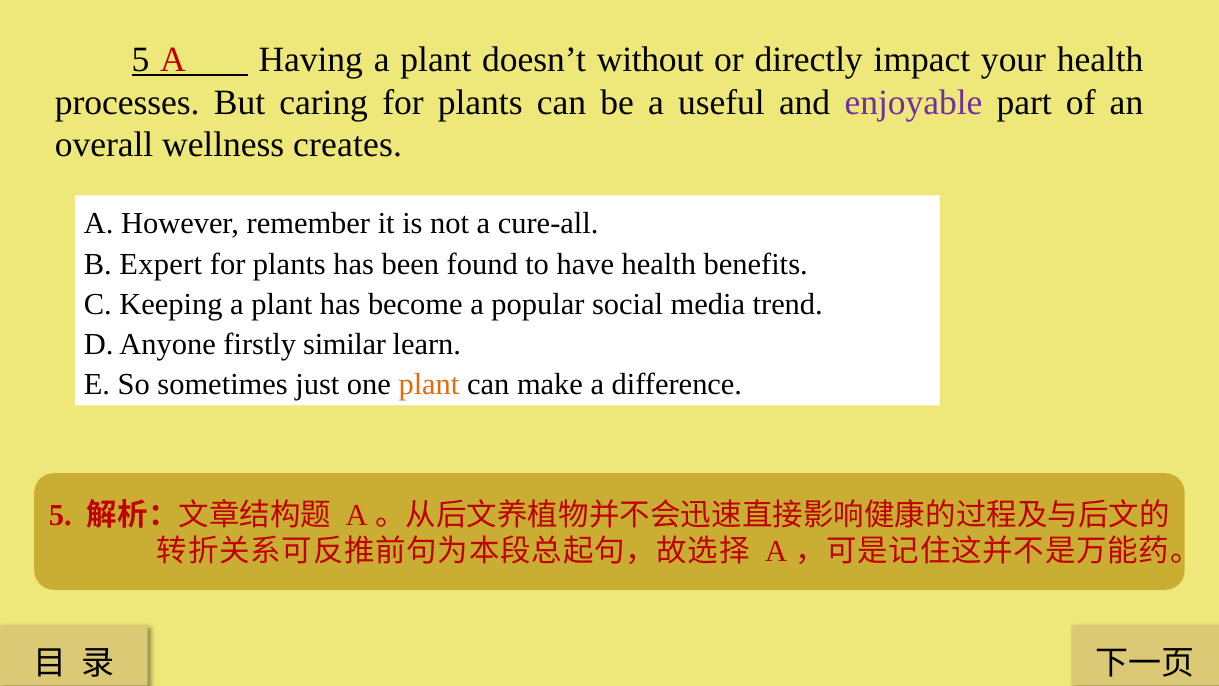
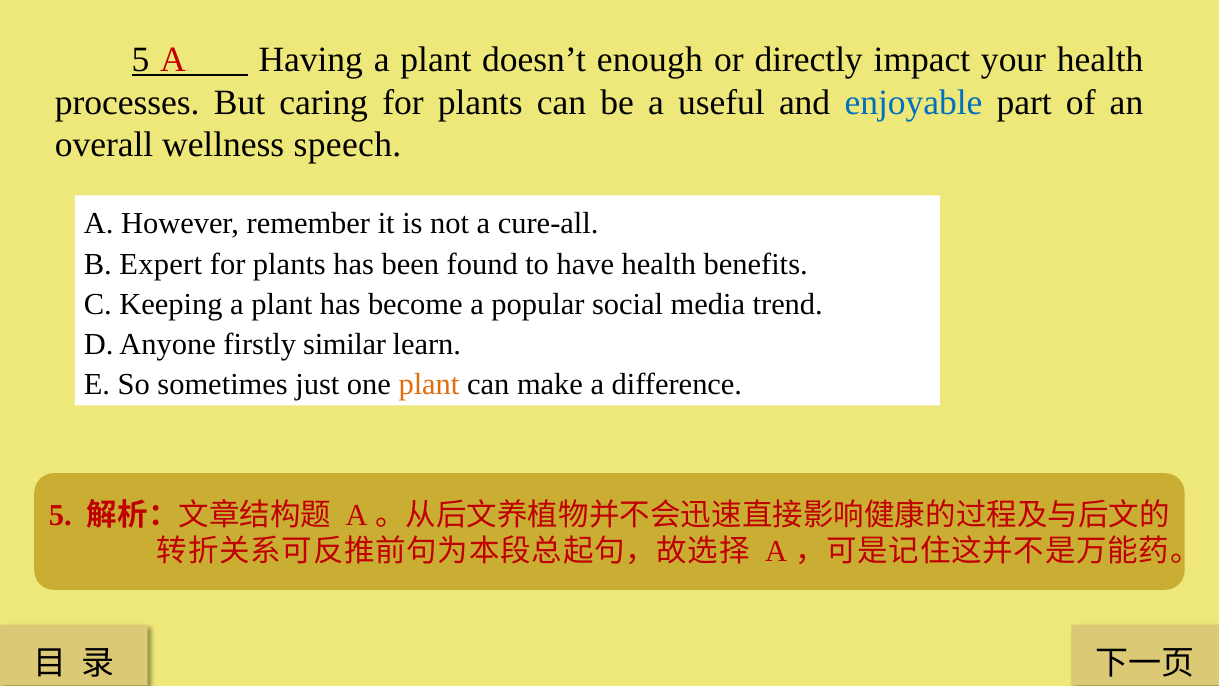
without: without -> enough (650, 60)
enjoyable colour: purple -> blue (913, 102)
creates: creates -> speech (348, 145)
